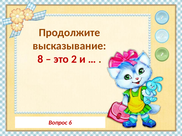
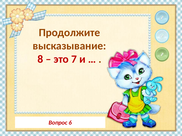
2: 2 -> 7 (74, 59)
